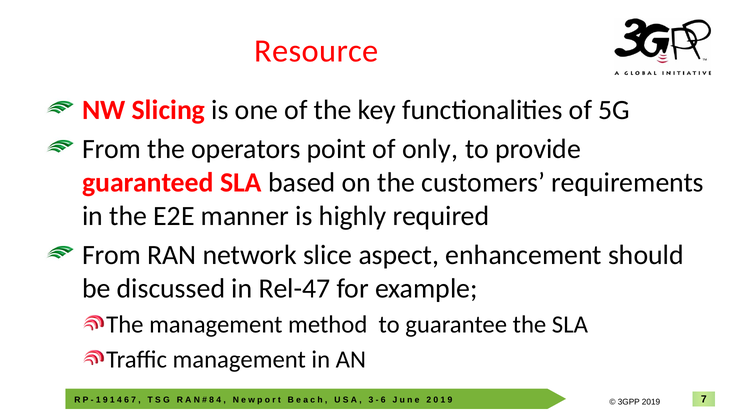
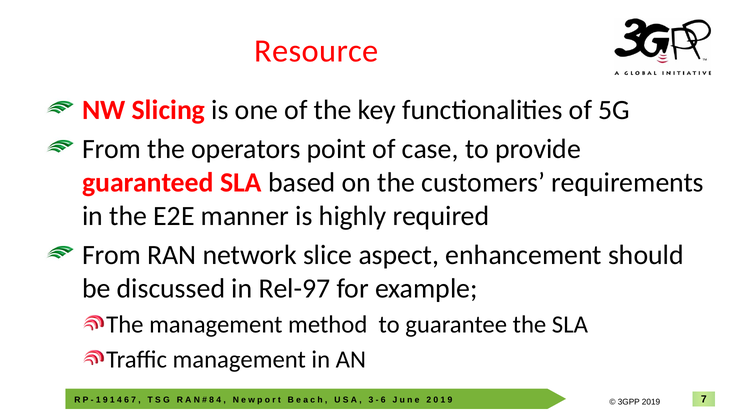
only: only -> case (430, 149)
Rel-47: Rel-47 -> Rel-97 (294, 288)
